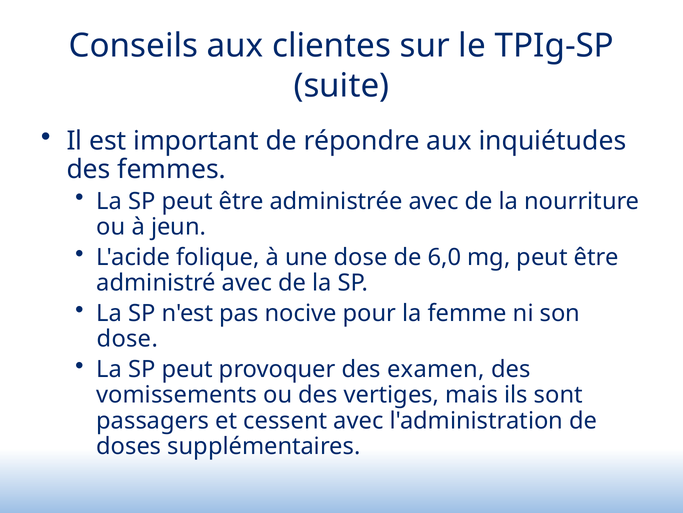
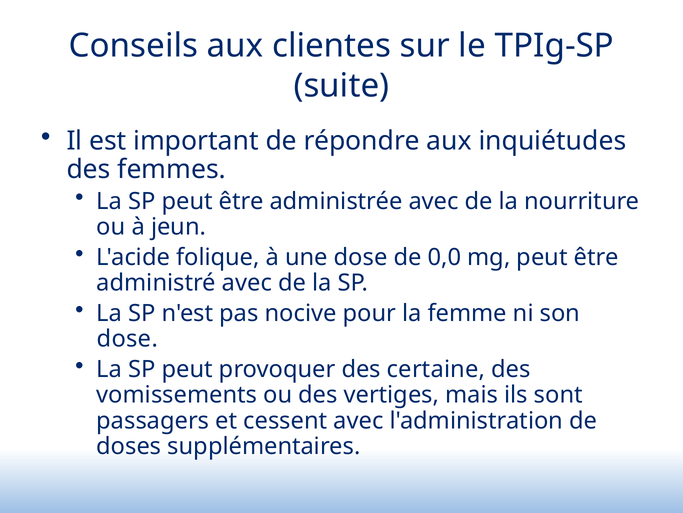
6,0: 6,0 -> 0,0 (444, 257)
examen: examen -> certaine (436, 369)
